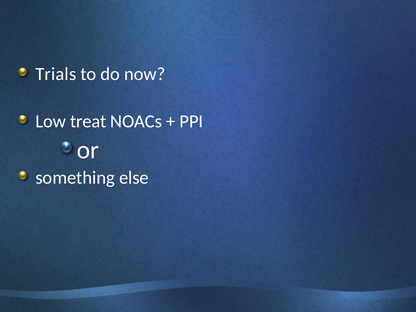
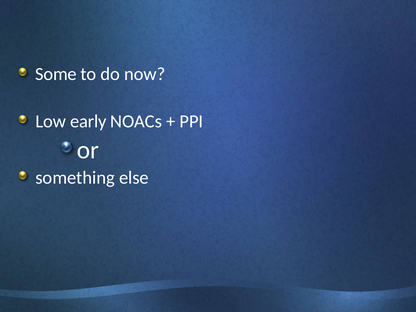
Trials: Trials -> Some (56, 74)
treat: treat -> early (88, 122)
